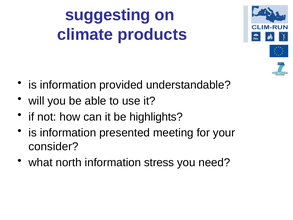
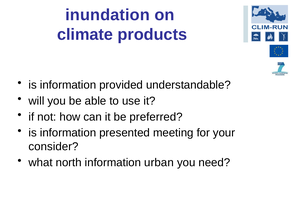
suggesting: suggesting -> inundation (108, 15)
highlights: highlights -> preferred (156, 117)
stress: stress -> urban (159, 162)
